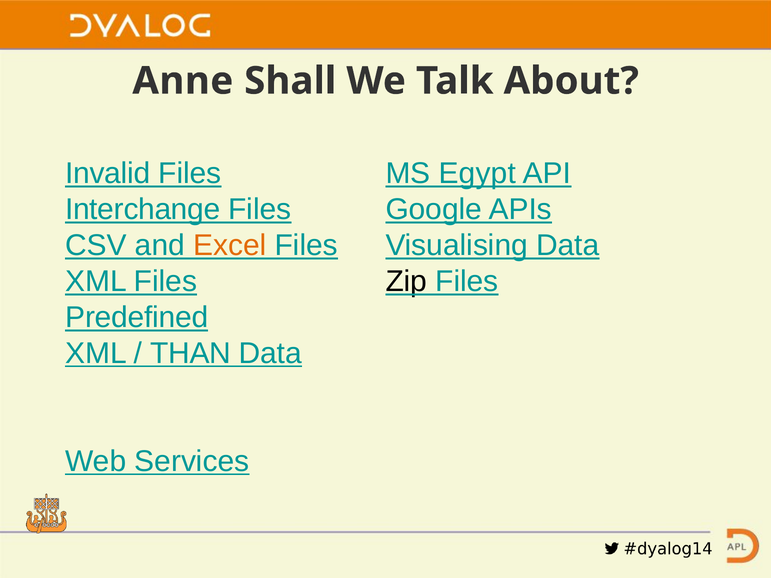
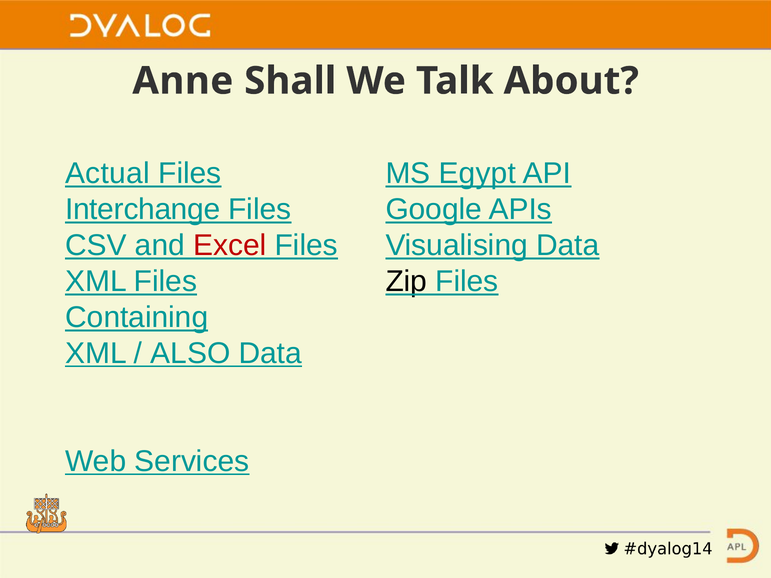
Invalid: Invalid -> Actual (107, 173)
Excel colour: orange -> red (230, 245)
Predefined: Predefined -> Containing (137, 317)
THAN: THAN -> ALSO (190, 353)
